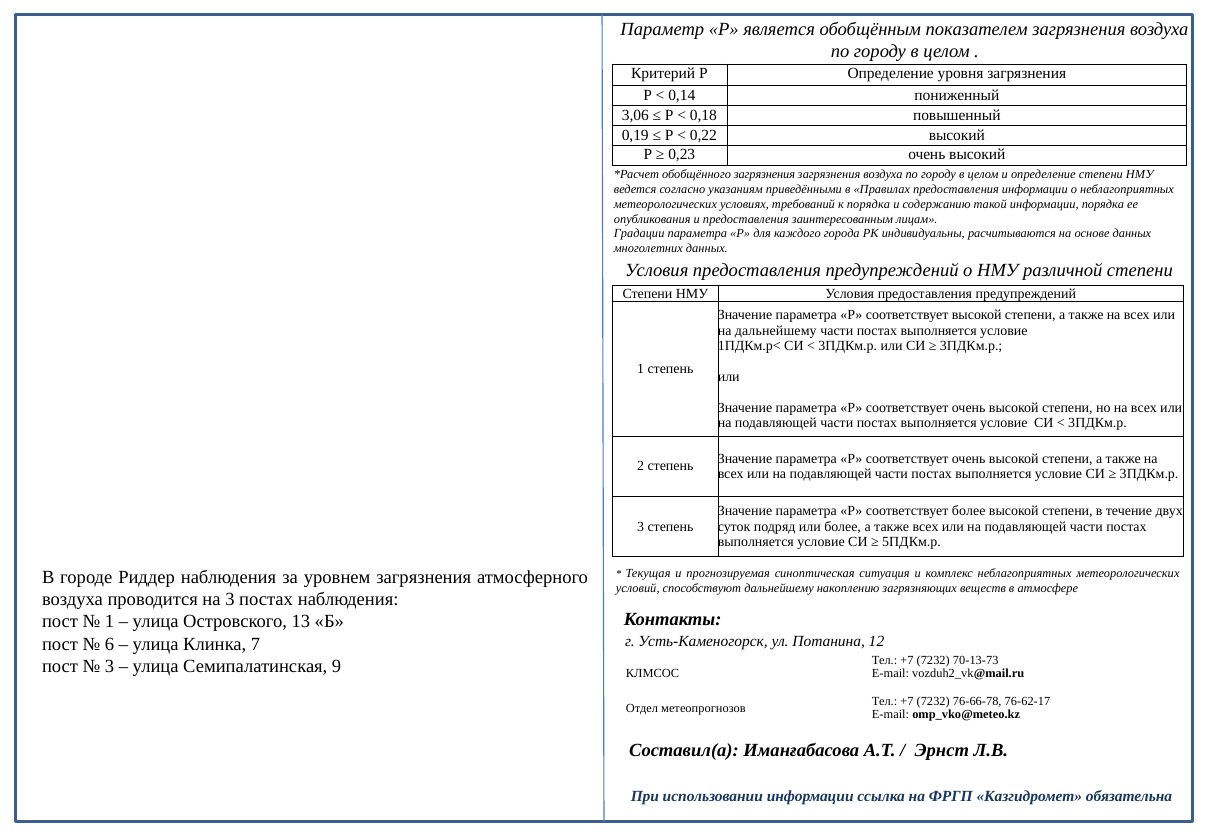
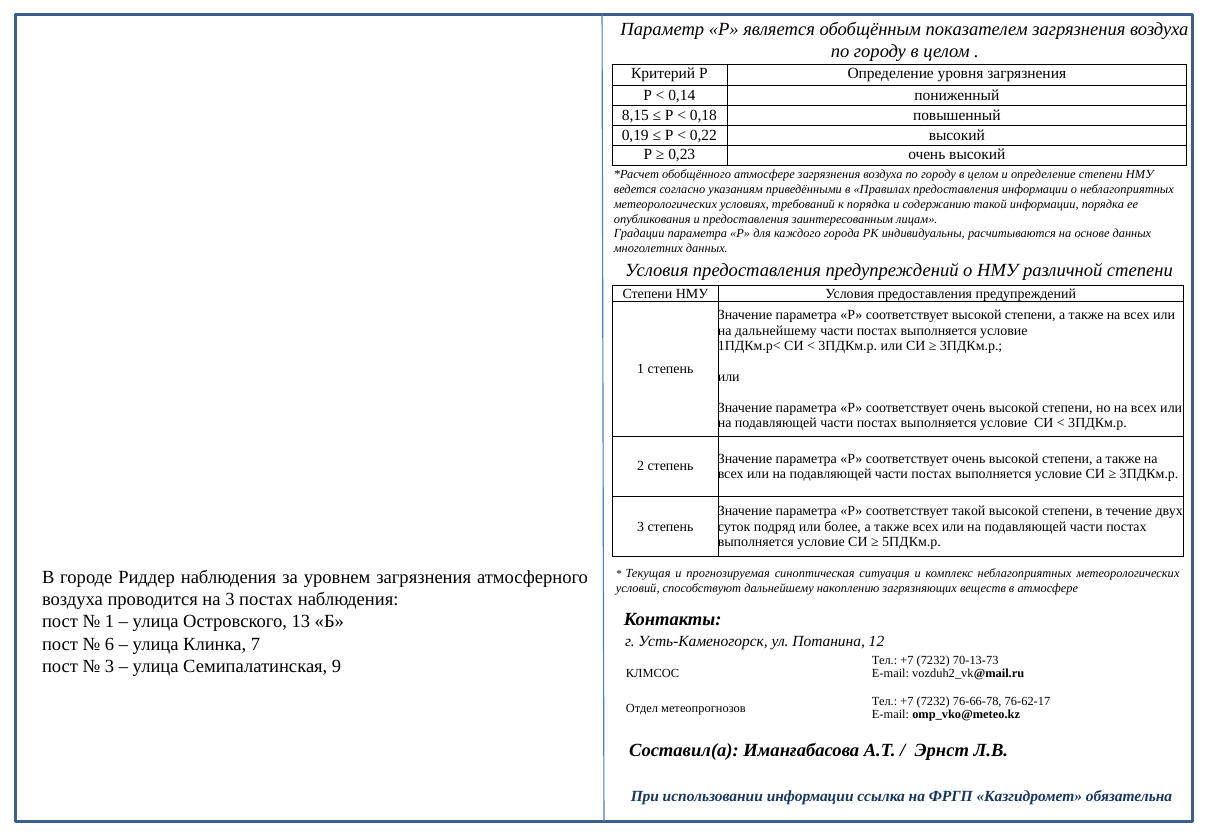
3,06: 3,06 -> 8,15 (635, 115)
обобщённого загрязнения: загрязнения -> атмосфере (764, 175)
соответствует более: более -> такой (969, 511)
